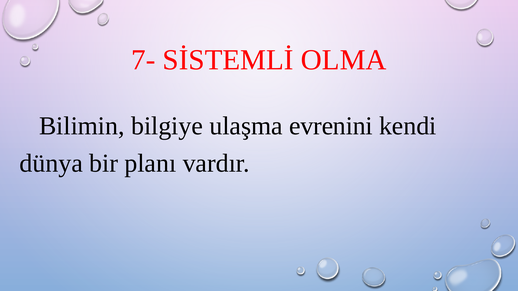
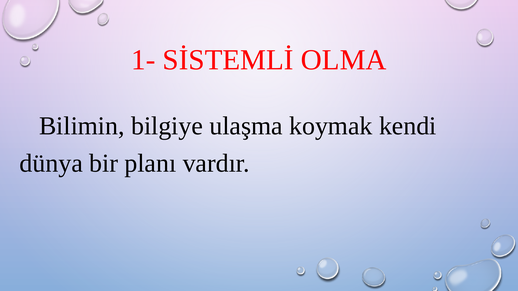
7-: 7- -> 1- (143, 60)
evrenini: evrenini -> koymak (331, 126)
